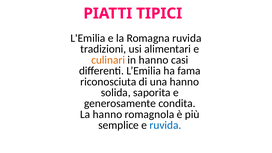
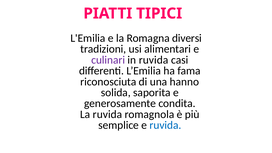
Romagna ruvida: ruvida -> diversi (187, 38)
culinari colour: orange -> purple (108, 60)
in hanno: hanno -> ruvida (154, 60)
La hanno: hanno -> ruvida (107, 114)
